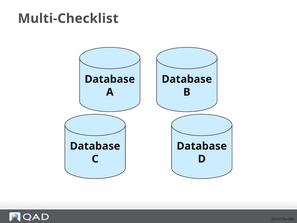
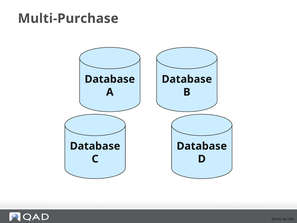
Multi-Checklist: Multi-Checklist -> Multi-Purchase (68, 18)
